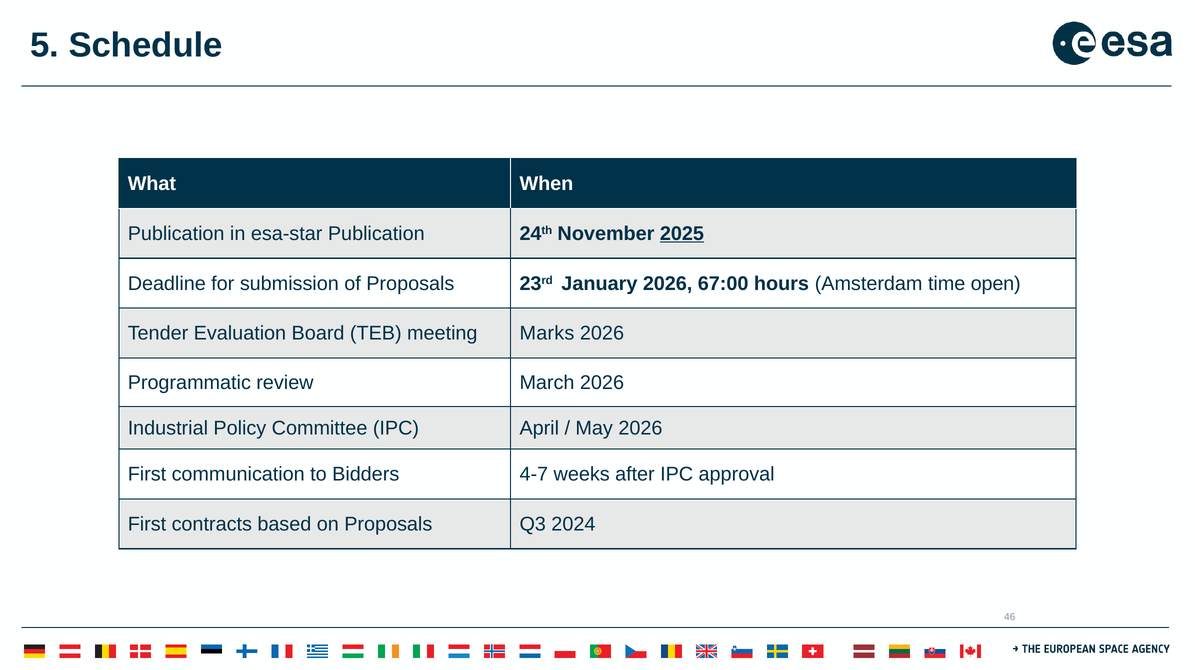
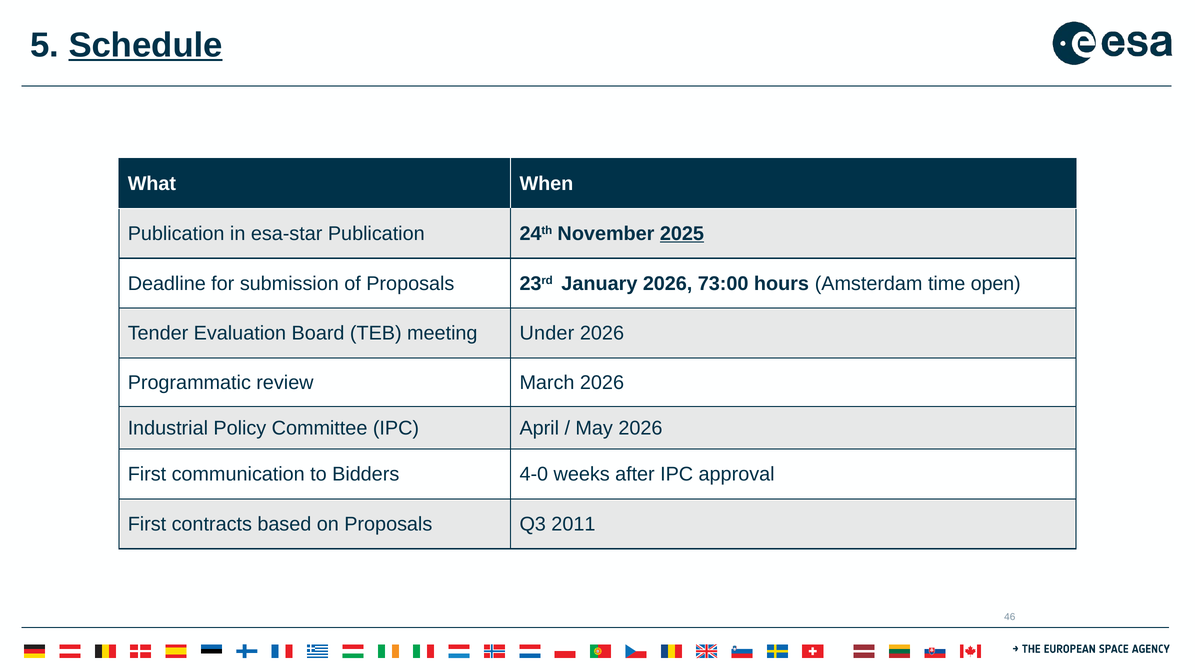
Schedule underline: none -> present (146, 45)
67:00: 67:00 -> 73:00 (723, 284)
Marks: Marks -> Under (547, 334)
4-7: 4-7 -> 4-0 (534, 474)
2024: 2024 -> 2011 (573, 524)
